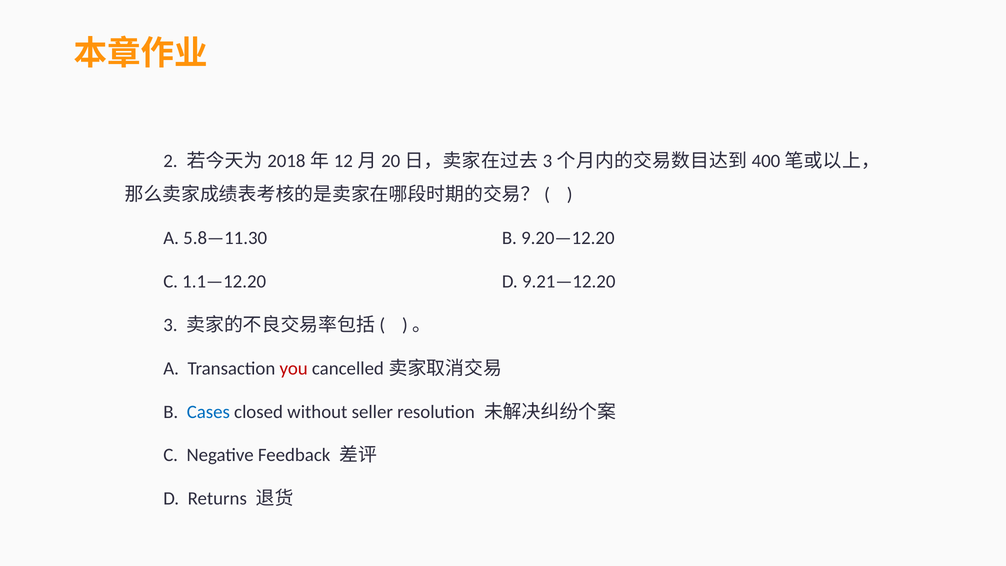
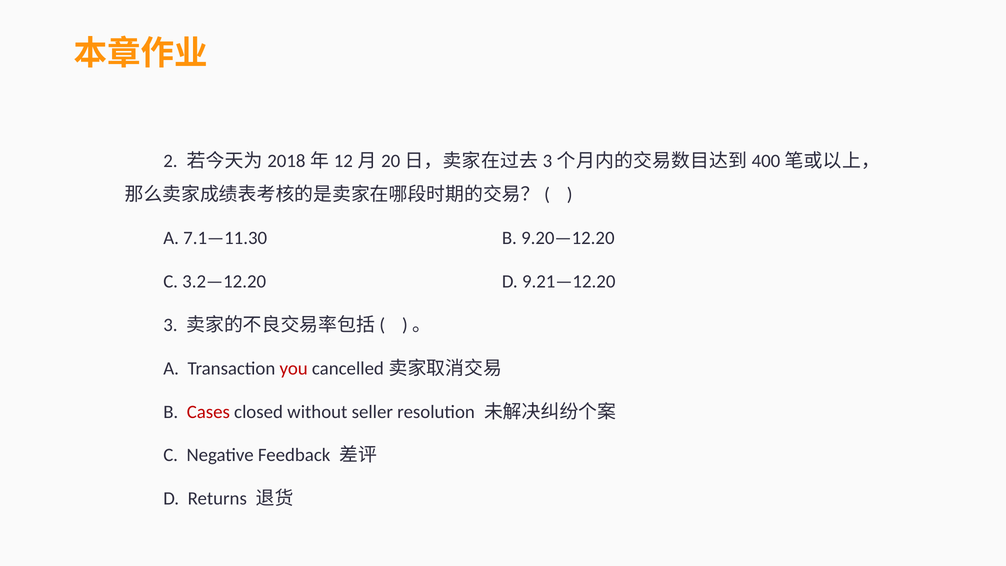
5.8—11.30: 5.8—11.30 -> 7.1—11.30 (225, 238)
1.1—12.20: 1.1—12.20 -> 3.2—12.20 (224, 281)
Cases colour: blue -> red (208, 412)
